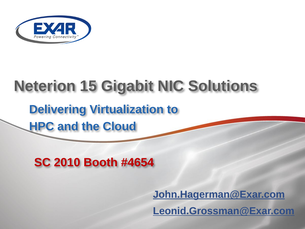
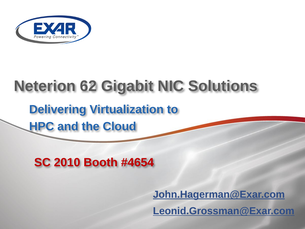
15: 15 -> 62 (88, 86)
